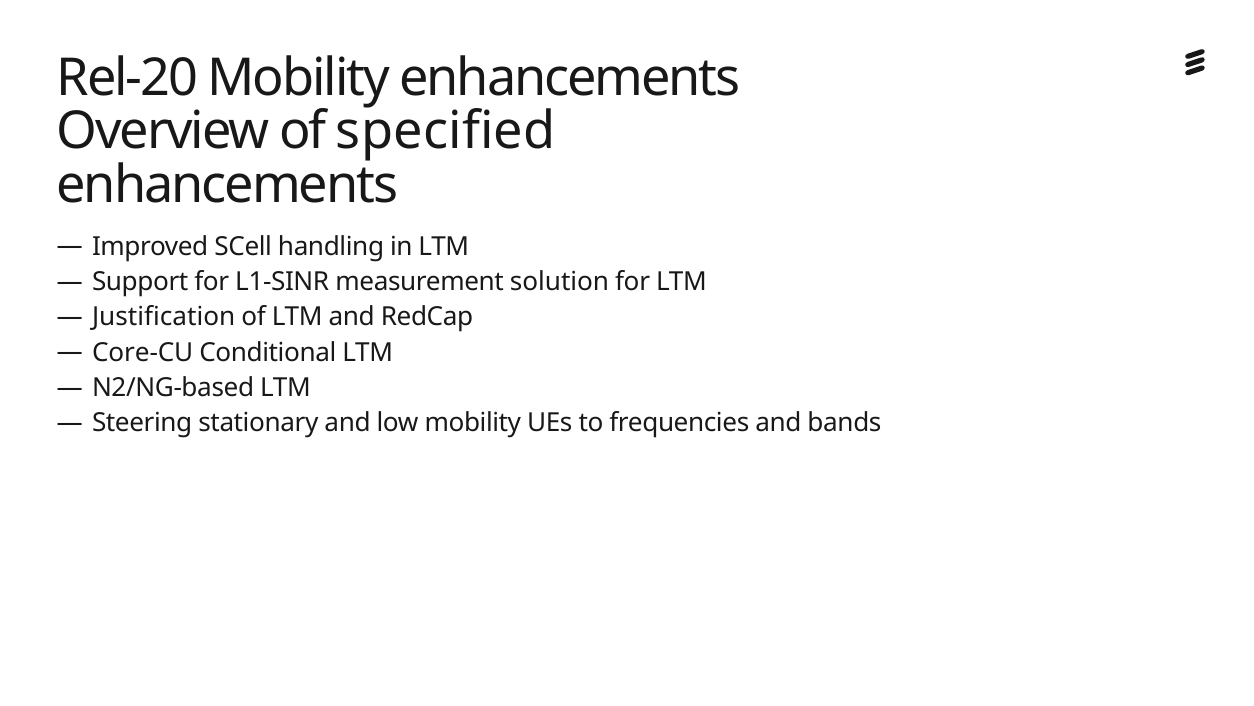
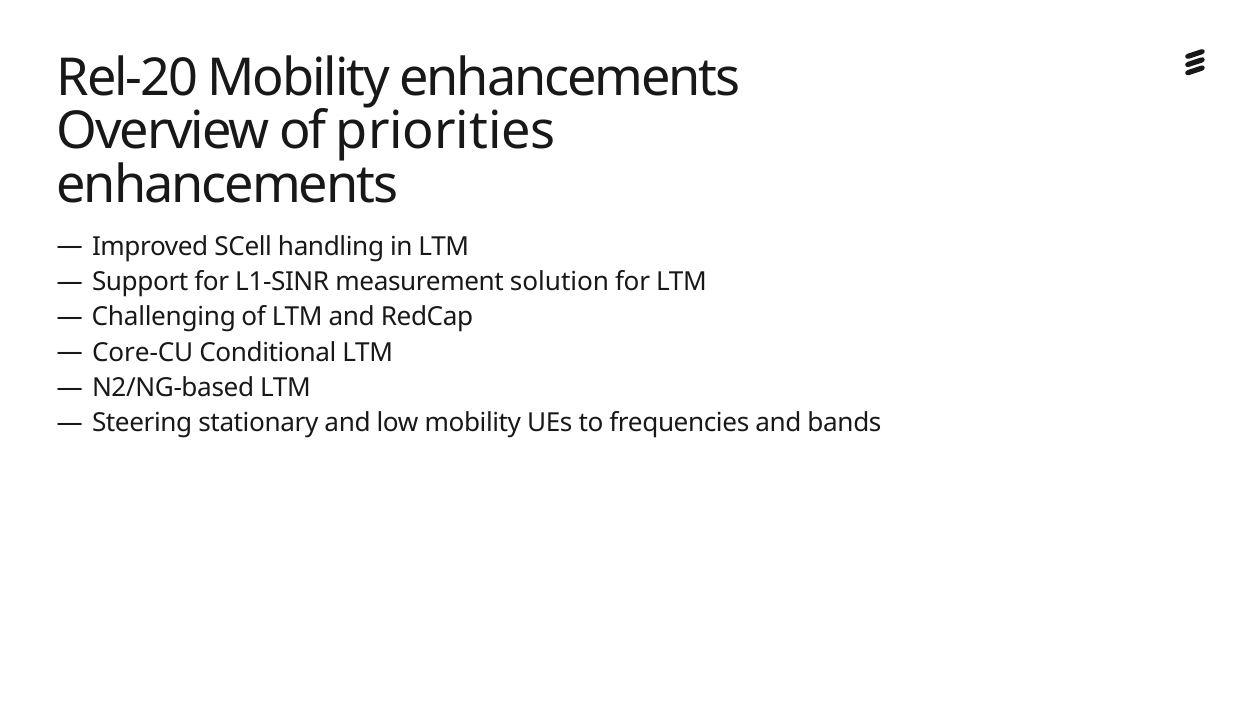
specified: specified -> priorities (446, 131)
Justification: Justification -> Challenging (164, 317)
